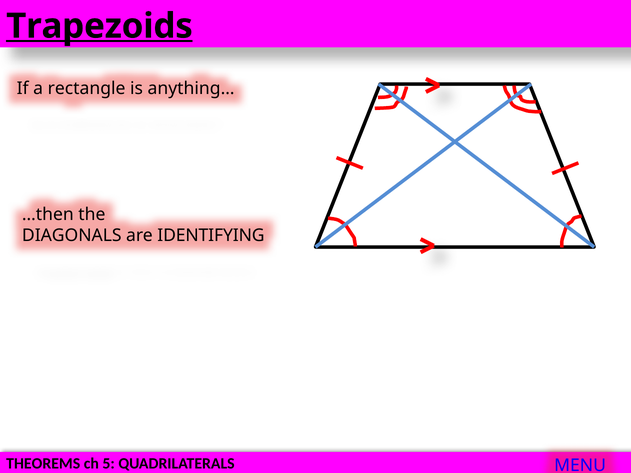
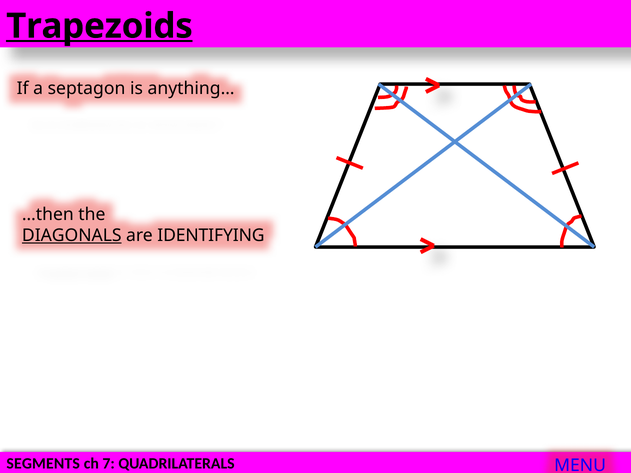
rectangle: rectangle -> septagon (87, 88)
DIAGONALS underline: none -> present (72, 236)
THEOREMS: THEOREMS -> SEGMENTS (43, 464)
5: 5 -> 7 (109, 464)
